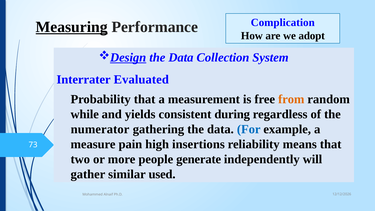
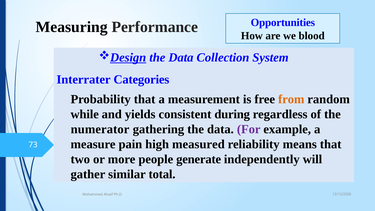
Measuring underline: present -> none (72, 27)
Complication: Complication -> Opportunities (283, 23)
adopt: adopt -> blood (312, 36)
Evaluated: Evaluated -> Categories (141, 79)
For colour: blue -> purple (249, 129)
insertions: insertions -> measured (198, 144)
used: used -> total (162, 174)
